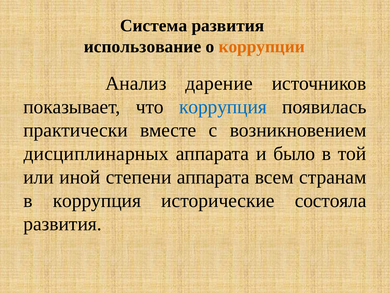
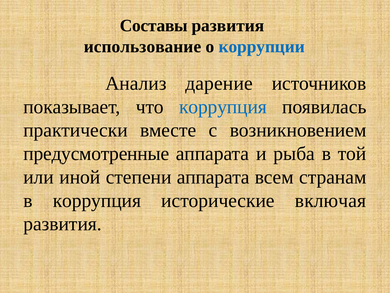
Система: Система -> Составы (154, 26)
коррупции colour: orange -> blue (262, 47)
дисциплинарных: дисциплинарных -> предусмотренные (96, 153)
было: было -> рыба (294, 153)
состояла: состояла -> включая (331, 200)
